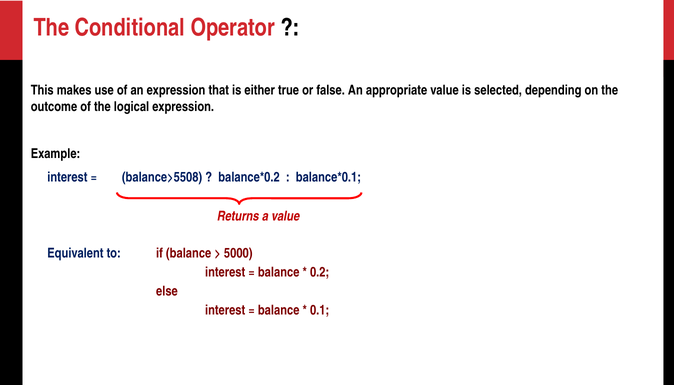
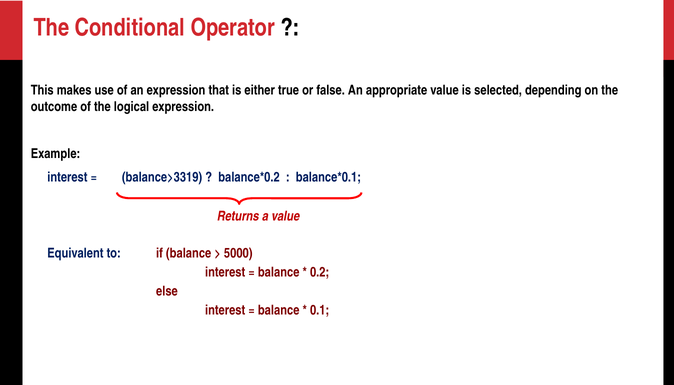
balance>5508: balance>5508 -> balance>3319 (162, 177)
